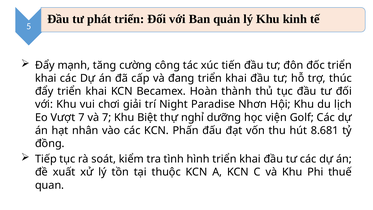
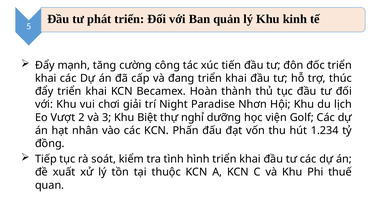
Vượt 7: 7 -> 2 (81, 117)
và 7: 7 -> 3 (107, 117)
8.681: 8.681 -> 1.234 (325, 130)
